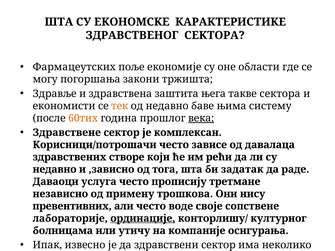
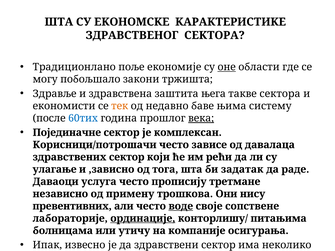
Фармацеутских: Фармацеутских -> Традиционлано (74, 67)
оне underline: none -> present (227, 67)
погоршања: погоршања -> побољшало (90, 79)
60тих colour: orange -> blue (83, 118)
Здравствене: Здравствене -> Појединачне (67, 133)
здравствених створе: створе -> сектор (127, 157)
недавно: недавно -> улагање (55, 169)
воде underline: none -> present (181, 206)
културног: културног -> питањима (279, 219)
